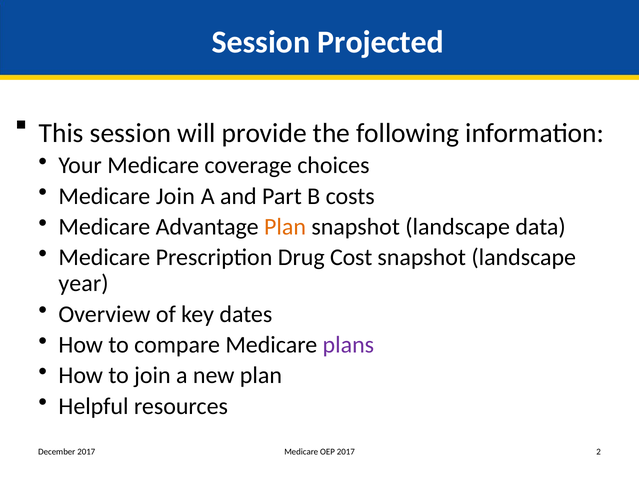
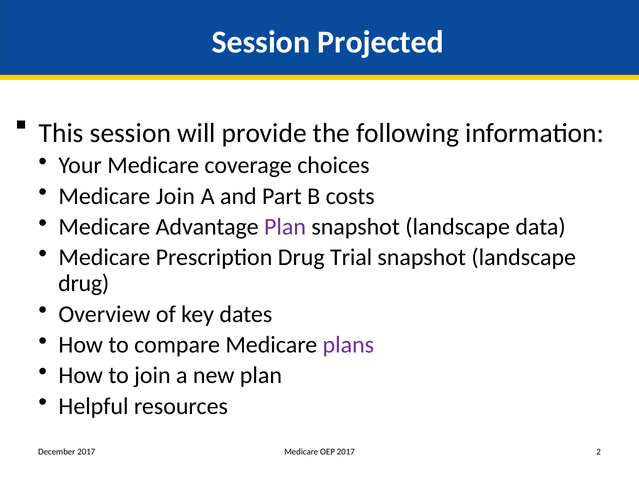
Plan colour: orange -> purple (285, 227)
Cost: Cost -> Trial (351, 258)
year: year -> drug (84, 284)
